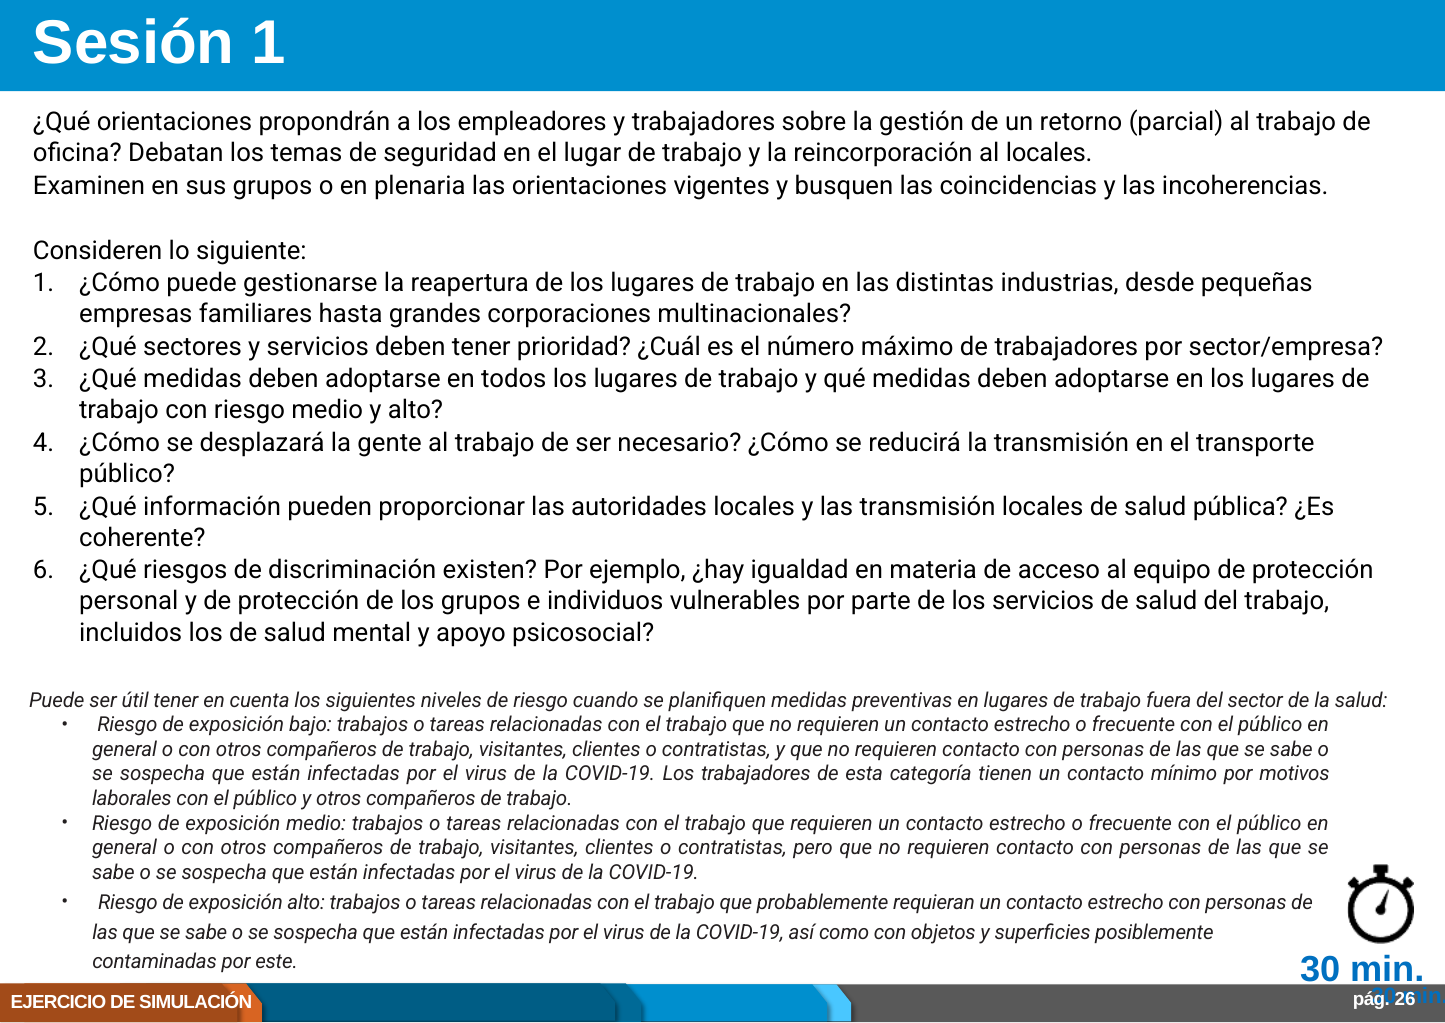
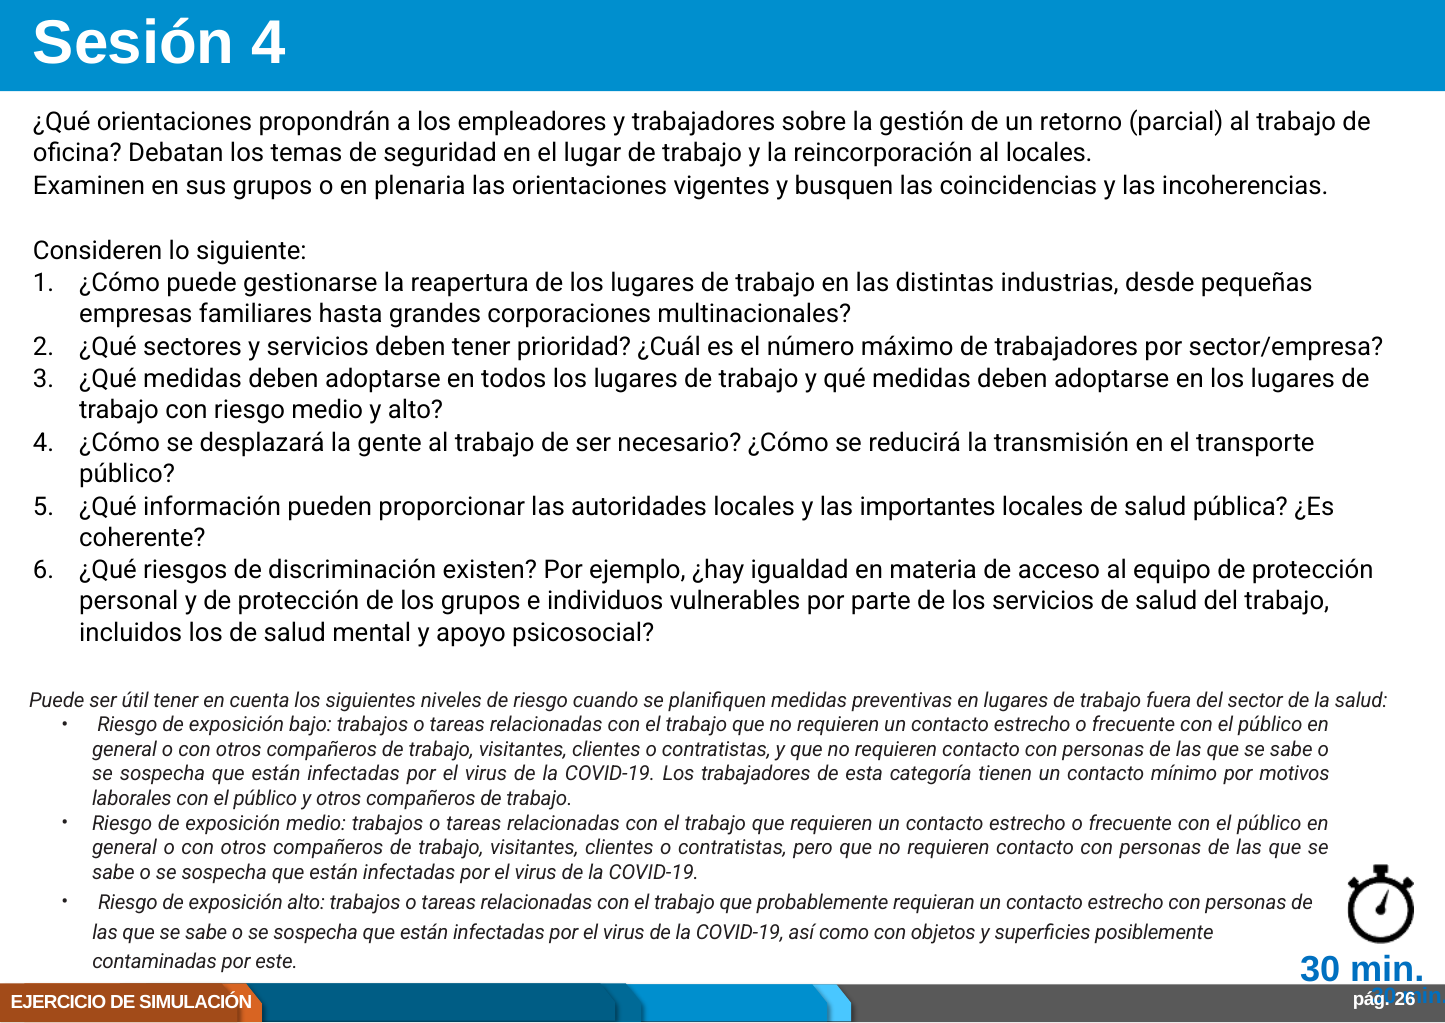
Sesión 1: 1 -> 4 (268, 43)
las transmisión: transmisión -> importantes (928, 506)
